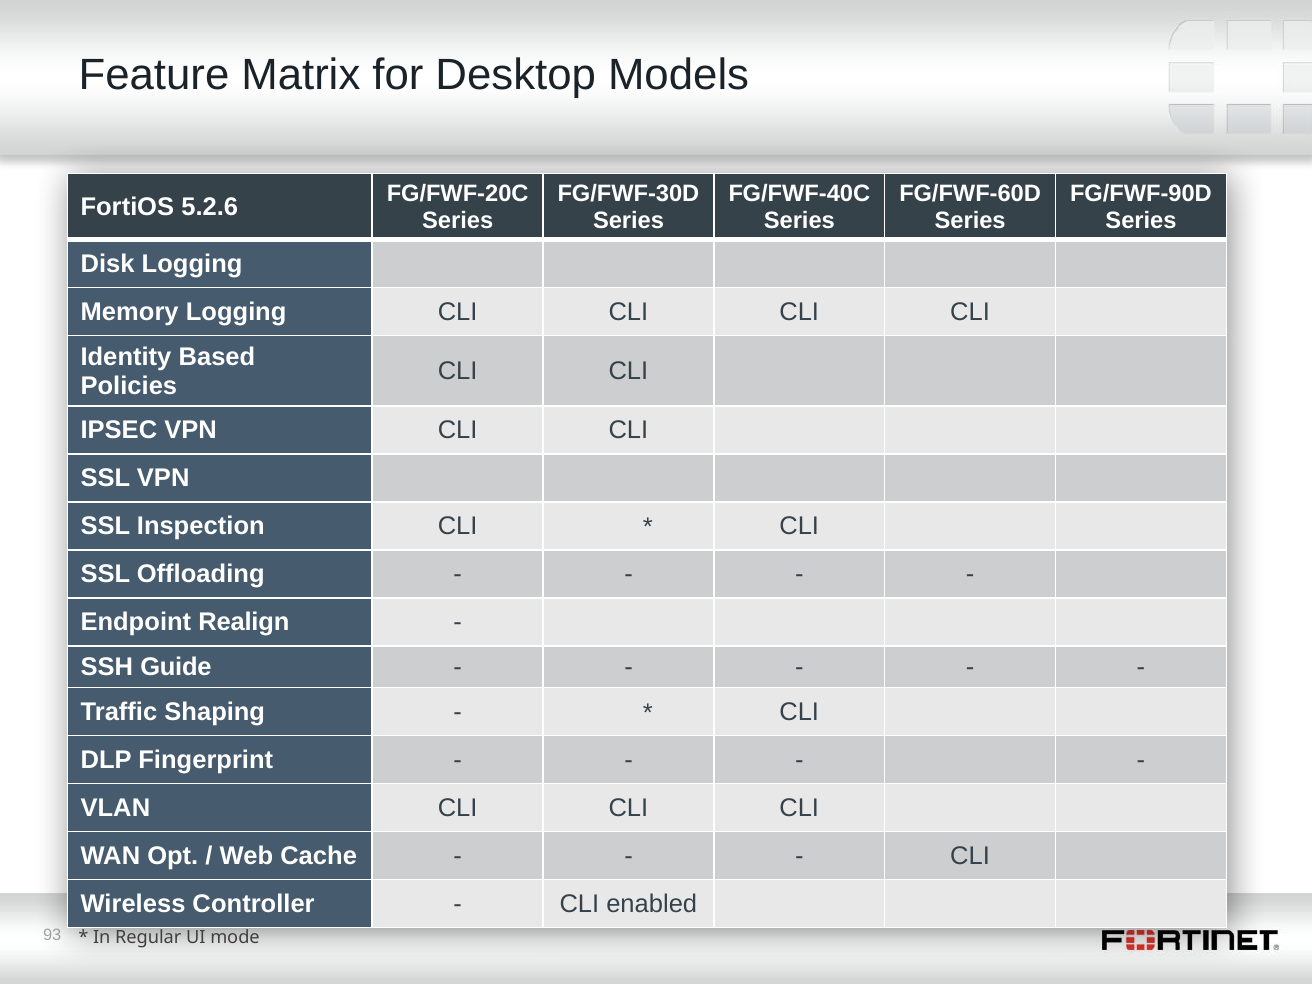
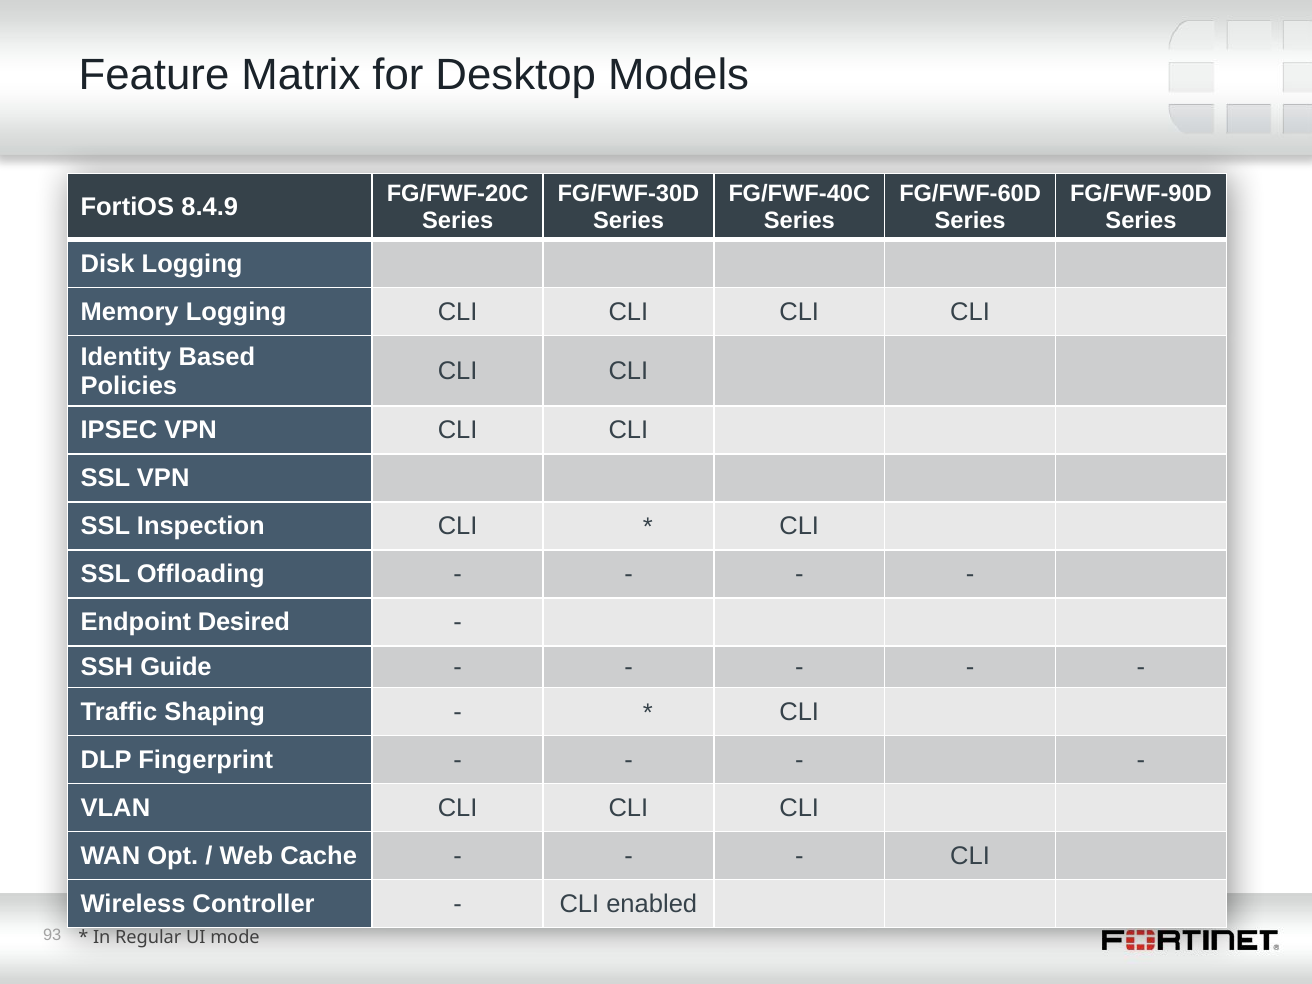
5.2.6: 5.2.6 -> 8.4.9 (210, 207)
Realign: Realign -> Desired (244, 622)
